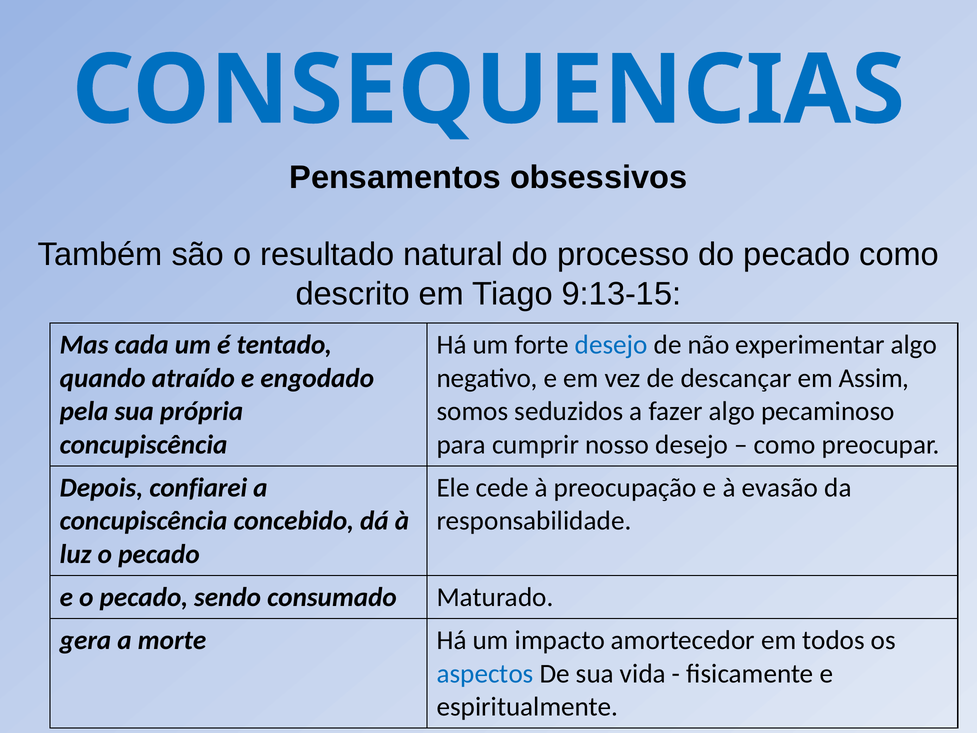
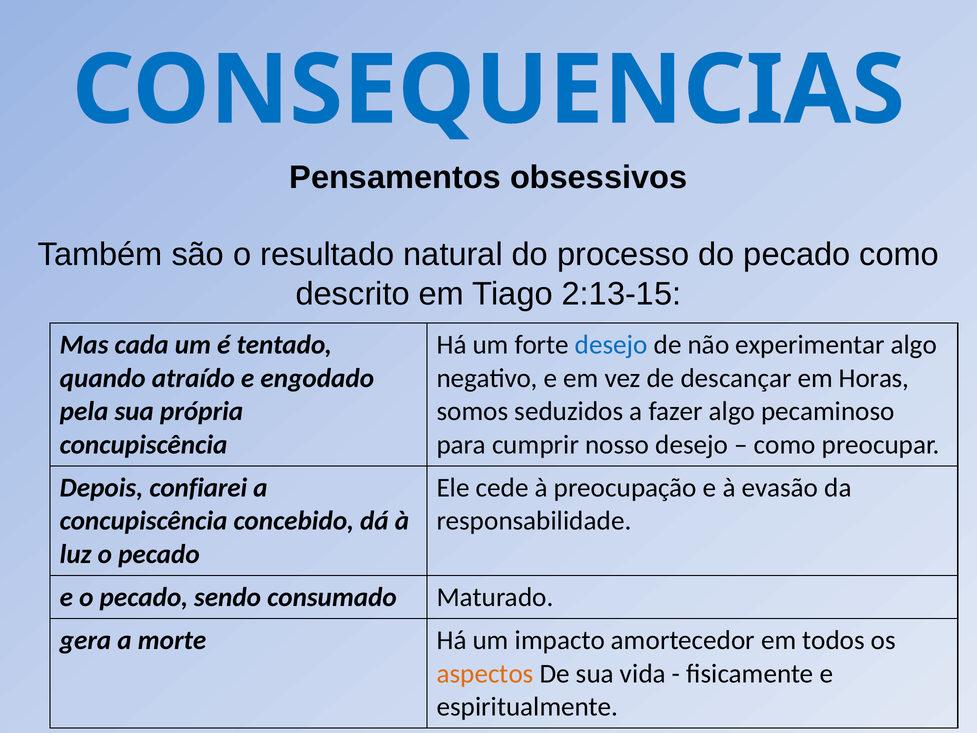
9:13-15: 9:13-15 -> 2:13-15 (622, 294)
Assim: Assim -> Horas (874, 378)
aspectos colour: blue -> orange (485, 673)
